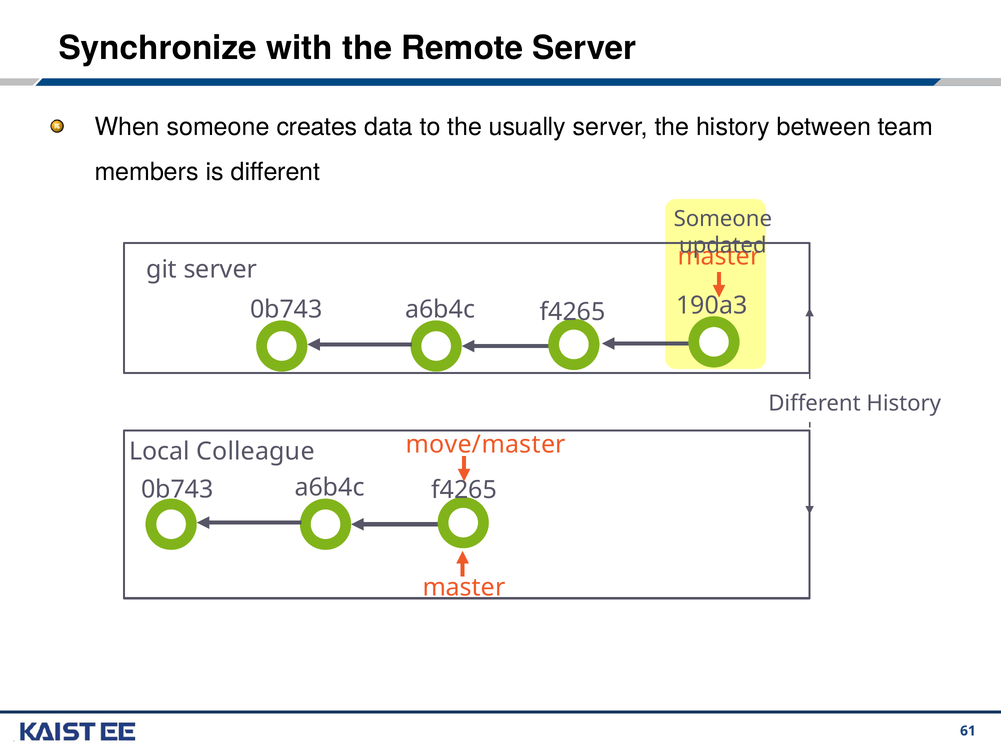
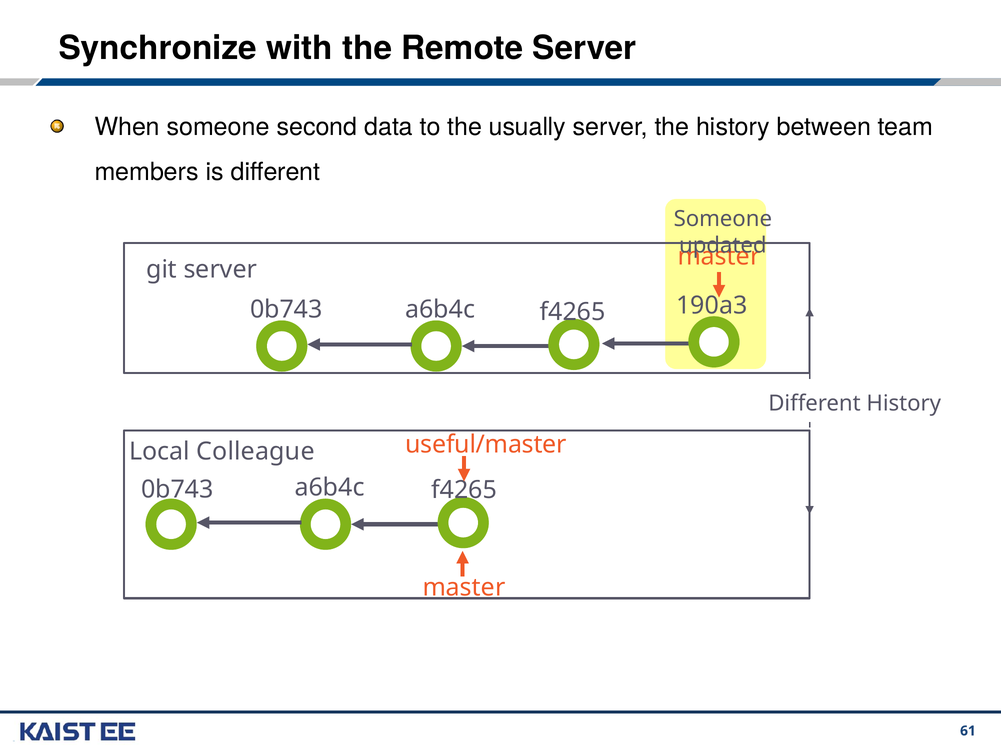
creates: creates -> second (317, 127)
move/master: move/master -> useful/master (486, 444)
